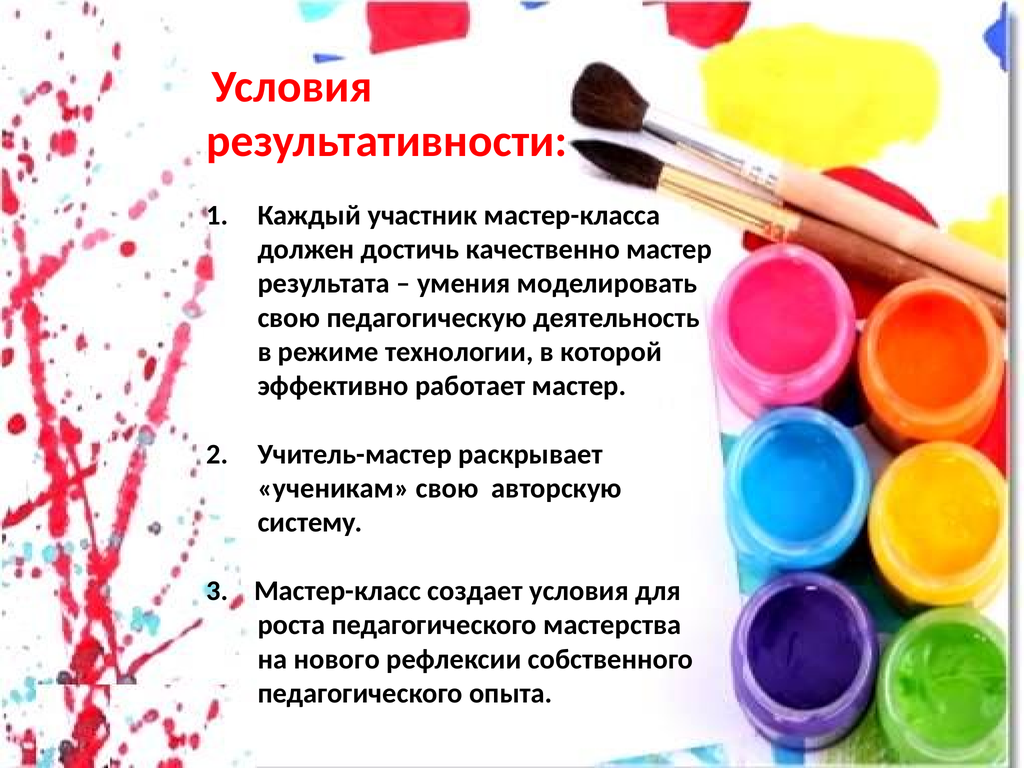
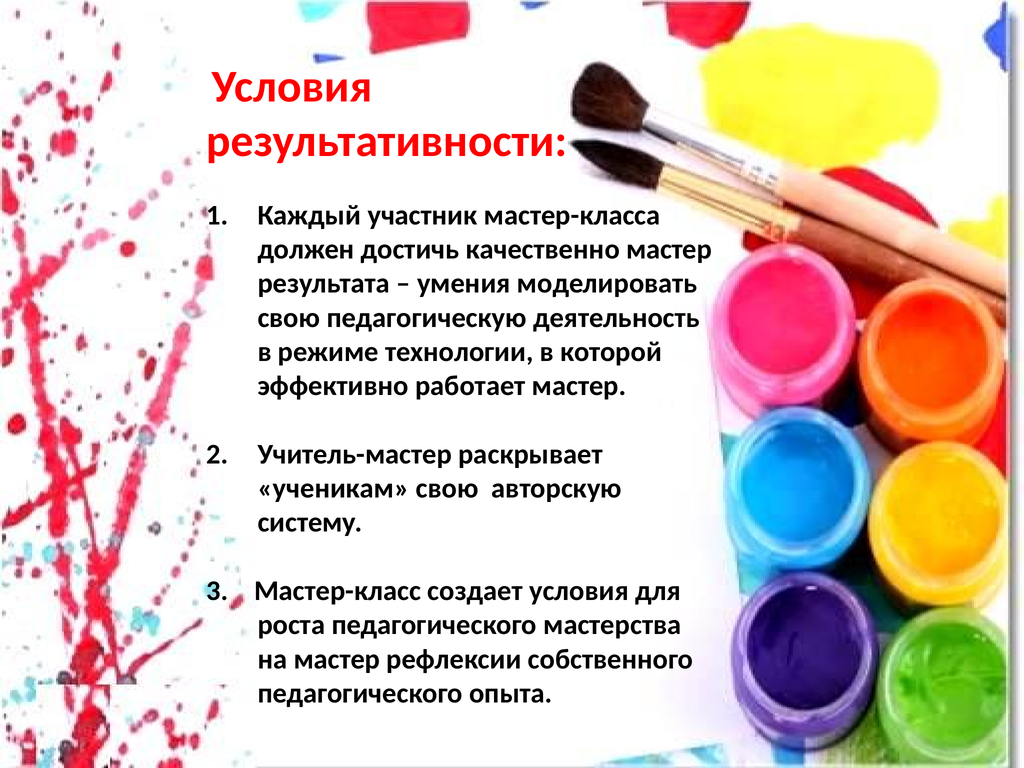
на нового: нового -> мастер (337, 659)
